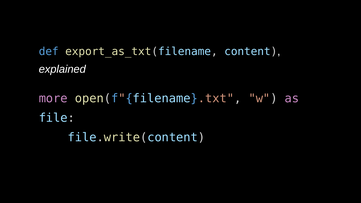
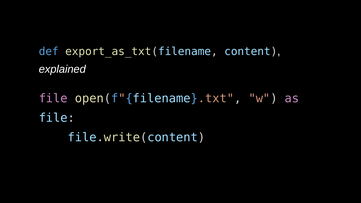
more: more -> file (53, 98)
